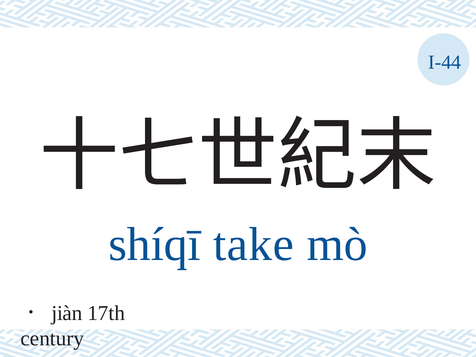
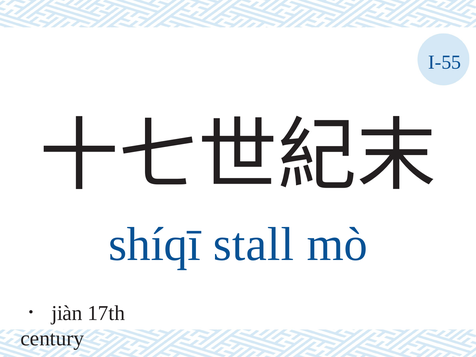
I-44: I-44 -> I-55 (445, 62)
take: take -> stall (254, 244)
